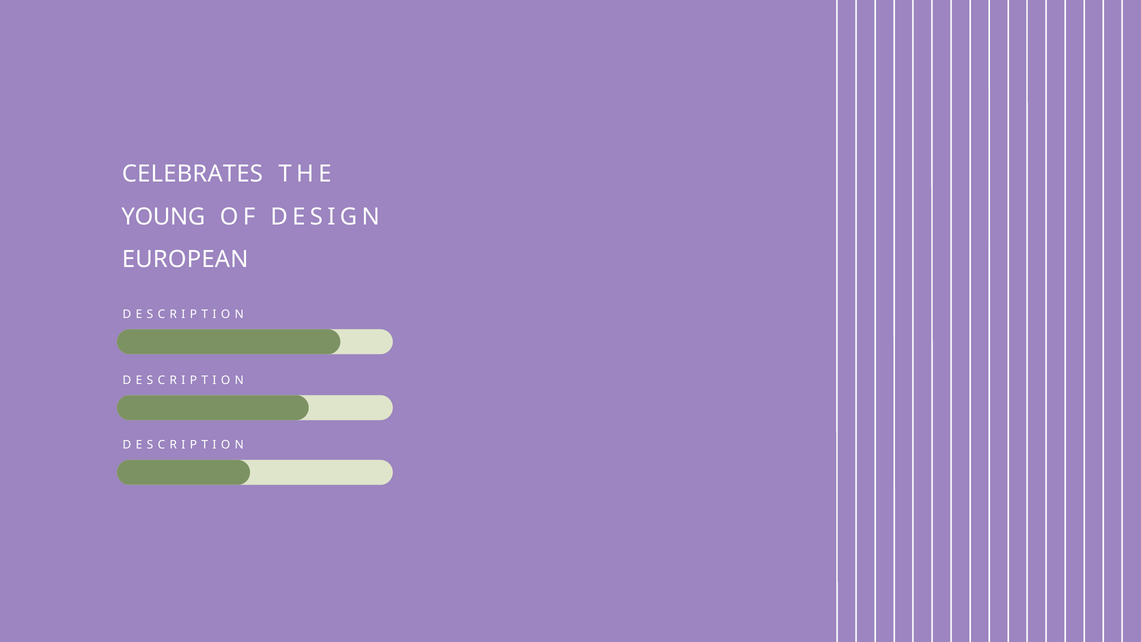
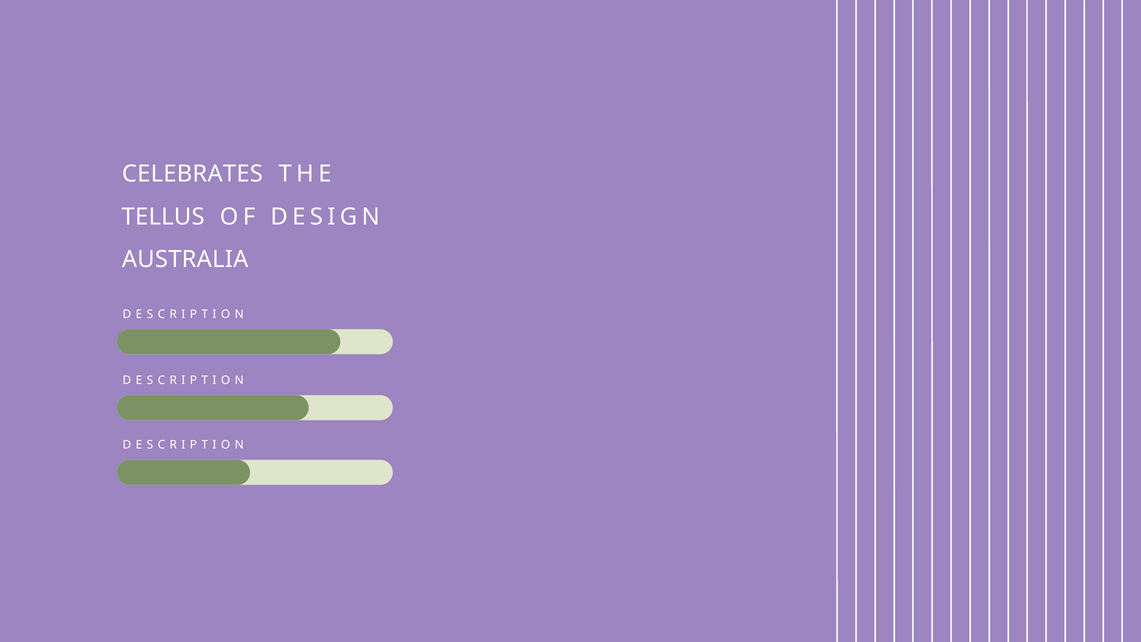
YOUNG: YOUNG -> TELLUS (163, 217)
EUROPEAN: EUROPEAN -> AUSTRALIA (185, 260)
